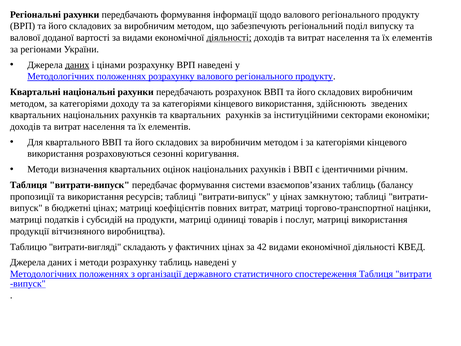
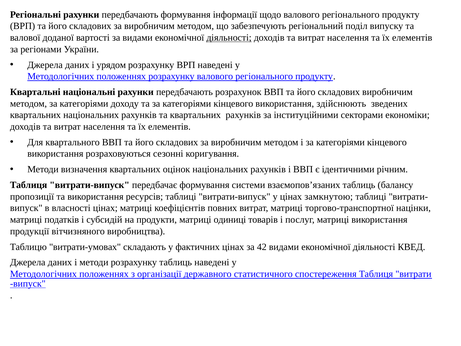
даних underline: present -> none (77, 65)
цінами: цінами -> урядом (111, 65)
бюджетні: бюджетні -> власності (71, 208)
витрати-вигляді: витрати-вигляді -> витрати-умовах (85, 247)
